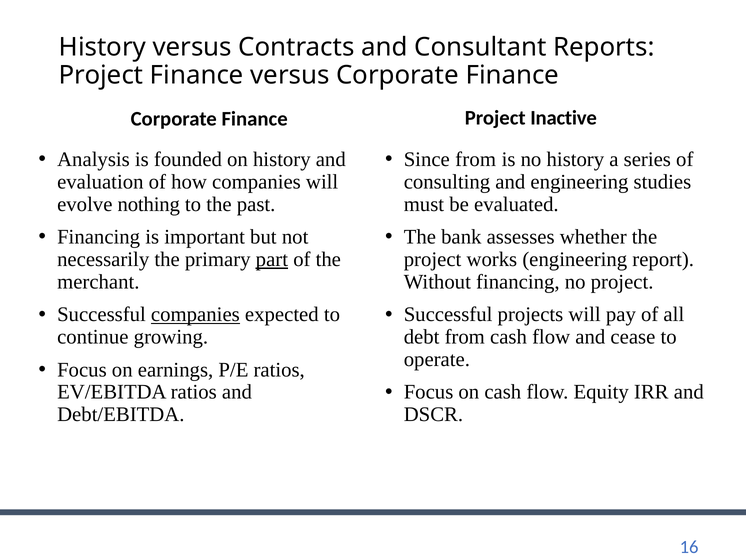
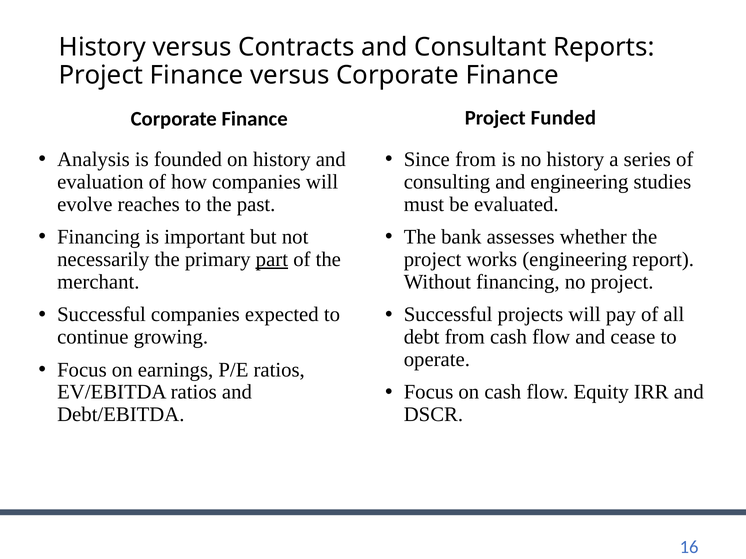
Inactive: Inactive -> Funded (563, 118)
nothing: nothing -> reaches (149, 204)
companies underline: present -> none (195, 315)
